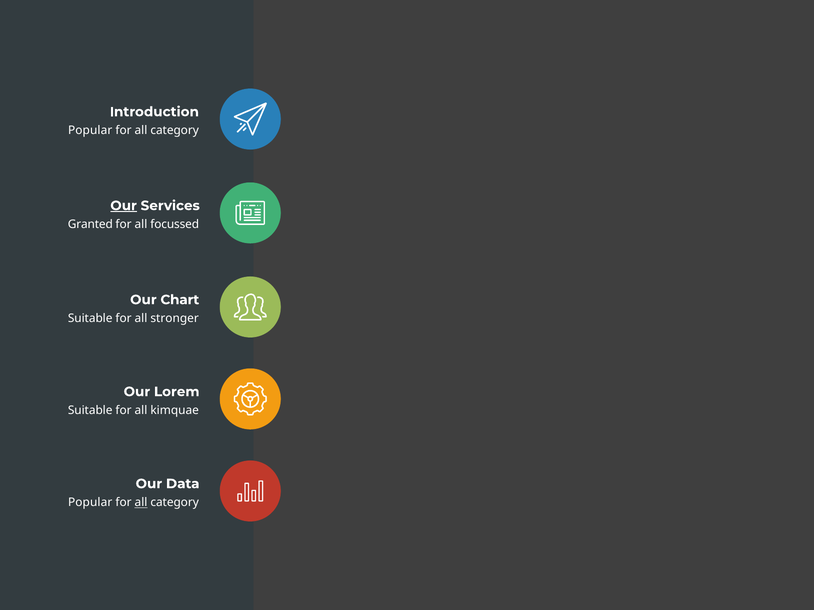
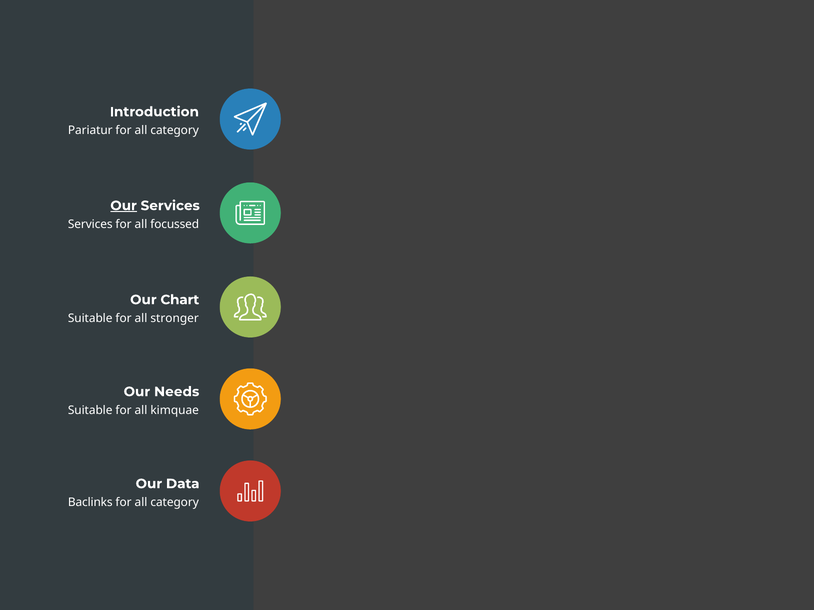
Popular: Popular -> Pariatur (90, 131)
Granted: Granted -> Services (90, 225)
Lorem: Lorem -> Needs (177, 392)
Popular: Popular -> Baclinks (90, 503)
all underline: present -> none (141, 503)
